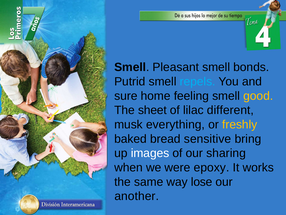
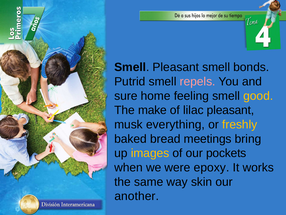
repels colour: light blue -> pink (198, 81)
sheet: sheet -> make (152, 110)
lilac different: different -> pleasant (230, 110)
sensitive: sensitive -> meetings (208, 139)
images colour: white -> yellow (150, 153)
sharing: sharing -> pockets (226, 153)
lose: lose -> skin (202, 181)
